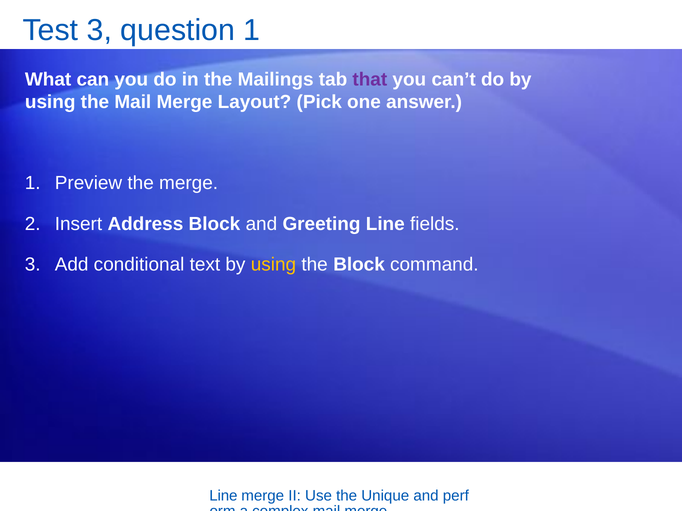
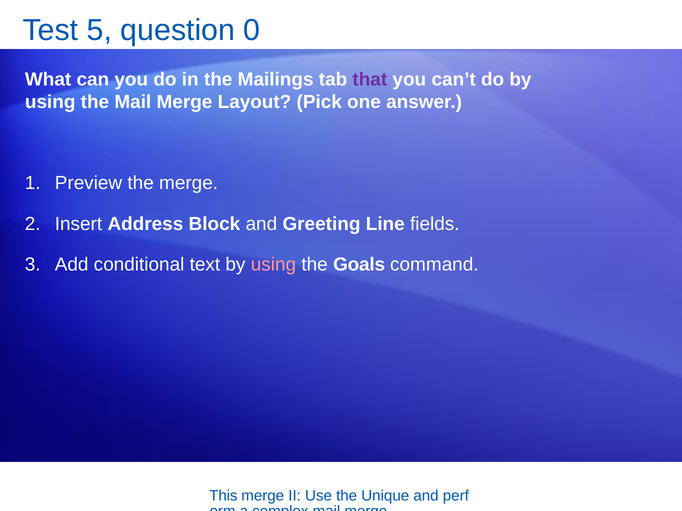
Test 3: 3 -> 5 (99, 30)
question 1: 1 -> 0 (252, 30)
using colour: yellow -> pink (273, 265)
the Block: Block -> Goals (359, 265)
Line: Line -> This (223, 496)
